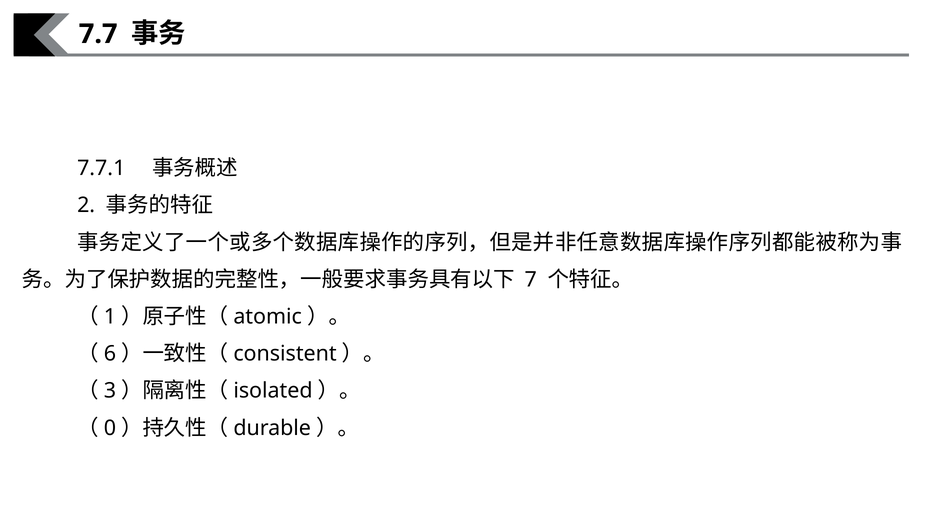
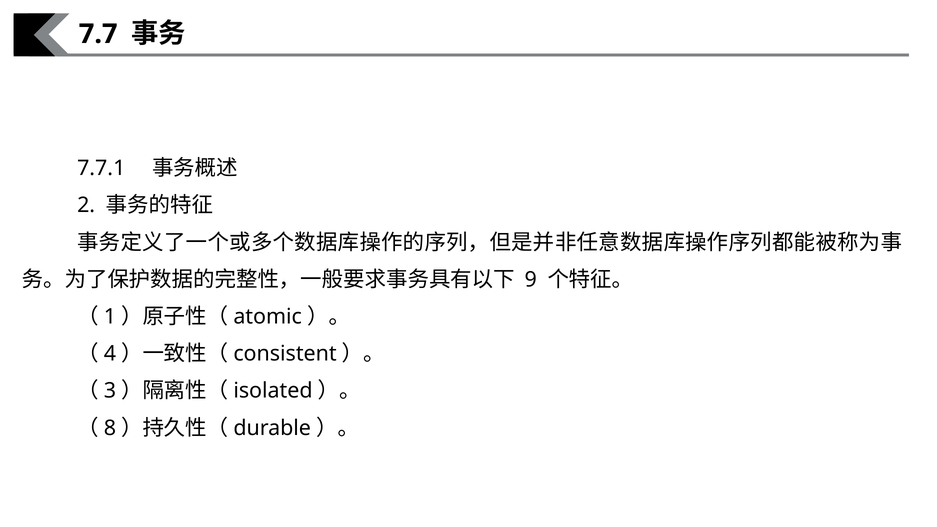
7: 7 -> 9 (531, 280)
6: 6 -> 4 (110, 354)
0: 0 -> 8 (110, 428)
